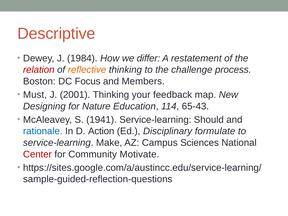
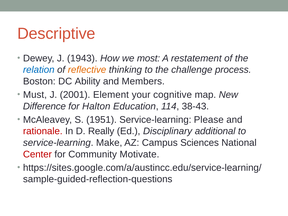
1984: 1984 -> 1943 (82, 58)
differ: differ -> most (148, 58)
relation colour: red -> blue (39, 70)
Focus: Focus -> Ability (88, 81)
2001 Thinking: Thinking -> Element (111, 95)
feedback: feedback -> cognitive (173, 95)
Designing: Designing -> Difference (44, 106)
Nature: Nature -> Halton (96, 106)
65-43: 65-43 -> 38-43 (195, 106)
1941: 1941 -> 1951 (102, 120)
Should: Should -> Please (209, 120)
rationale colour: blue -> red (43, 131)
Action: Action -> Really (101, 131)
formulate: formulate -> additional (215, 131)
